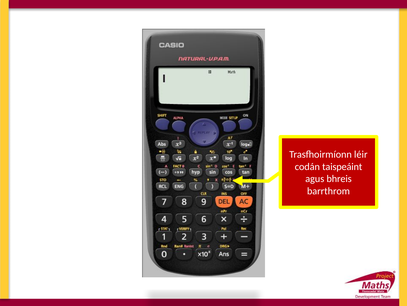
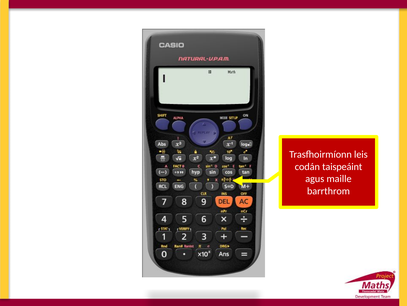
léir: léir -> leis (361, 154)
bhreis: bhreis -> maille (339, 178)
